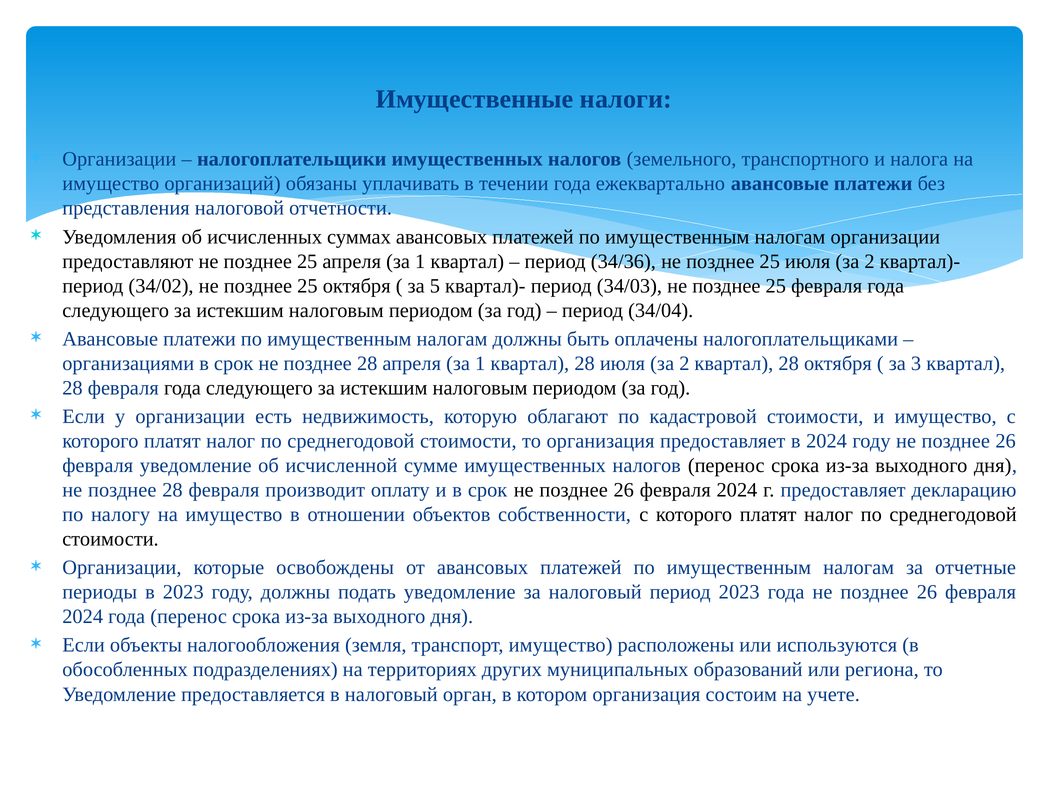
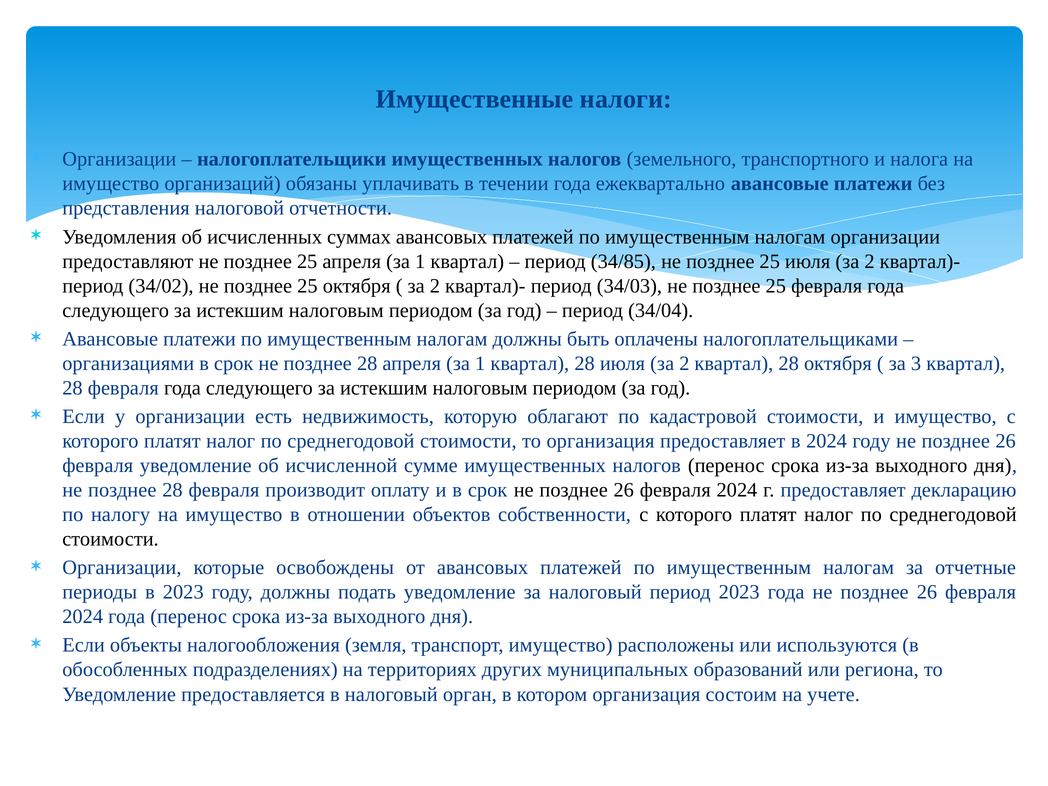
34/36: 34/36 -> 34/85 (623, 261)
5: 5 -> 2 (435, 286)
